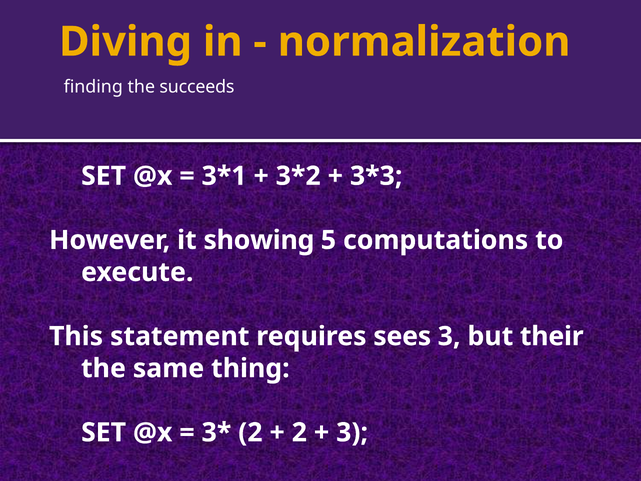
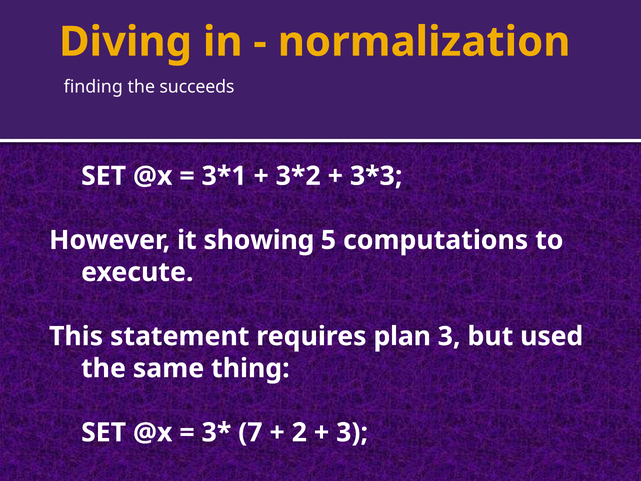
sees: sees -> plan (402, 336)
their: their -> used (552, 336)
2: 2 -> 7 (250, 432)
